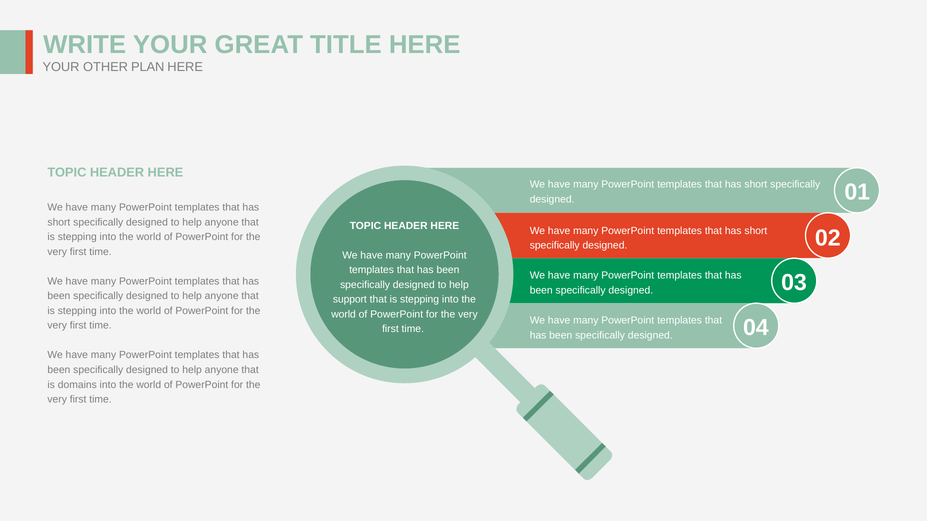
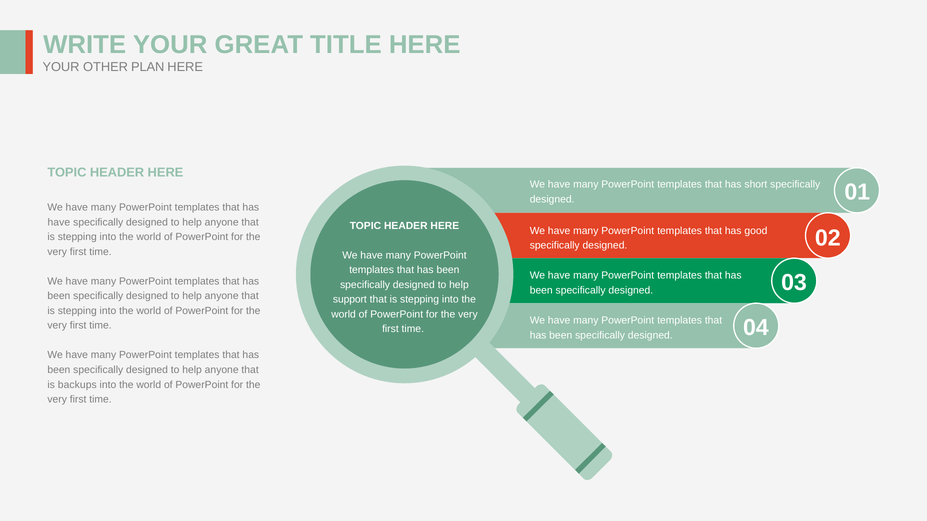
short: short -> have (59, 222)
short: short -> good (756, 231)
domains: domains -> backups (77, 385)
